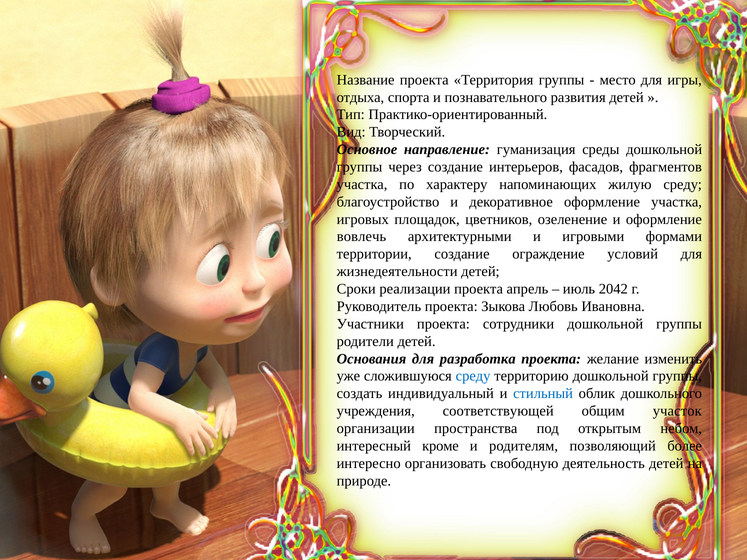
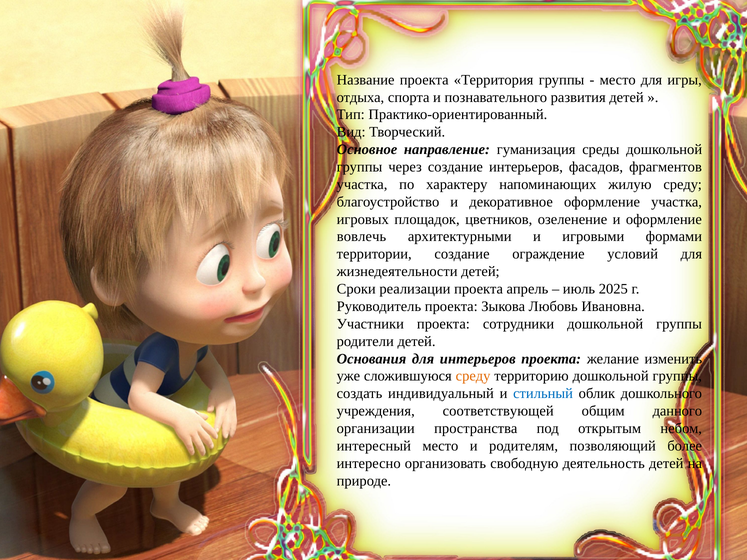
2042: 2042 -> 2025 (613, 289)
для разработка: разработка -> интерьеров (478, 359)
среду colour: blue -> orange (473, 376)
участок: участок -> данного (677, 411)
интересный кроме: кроме -> место (440, 446)
